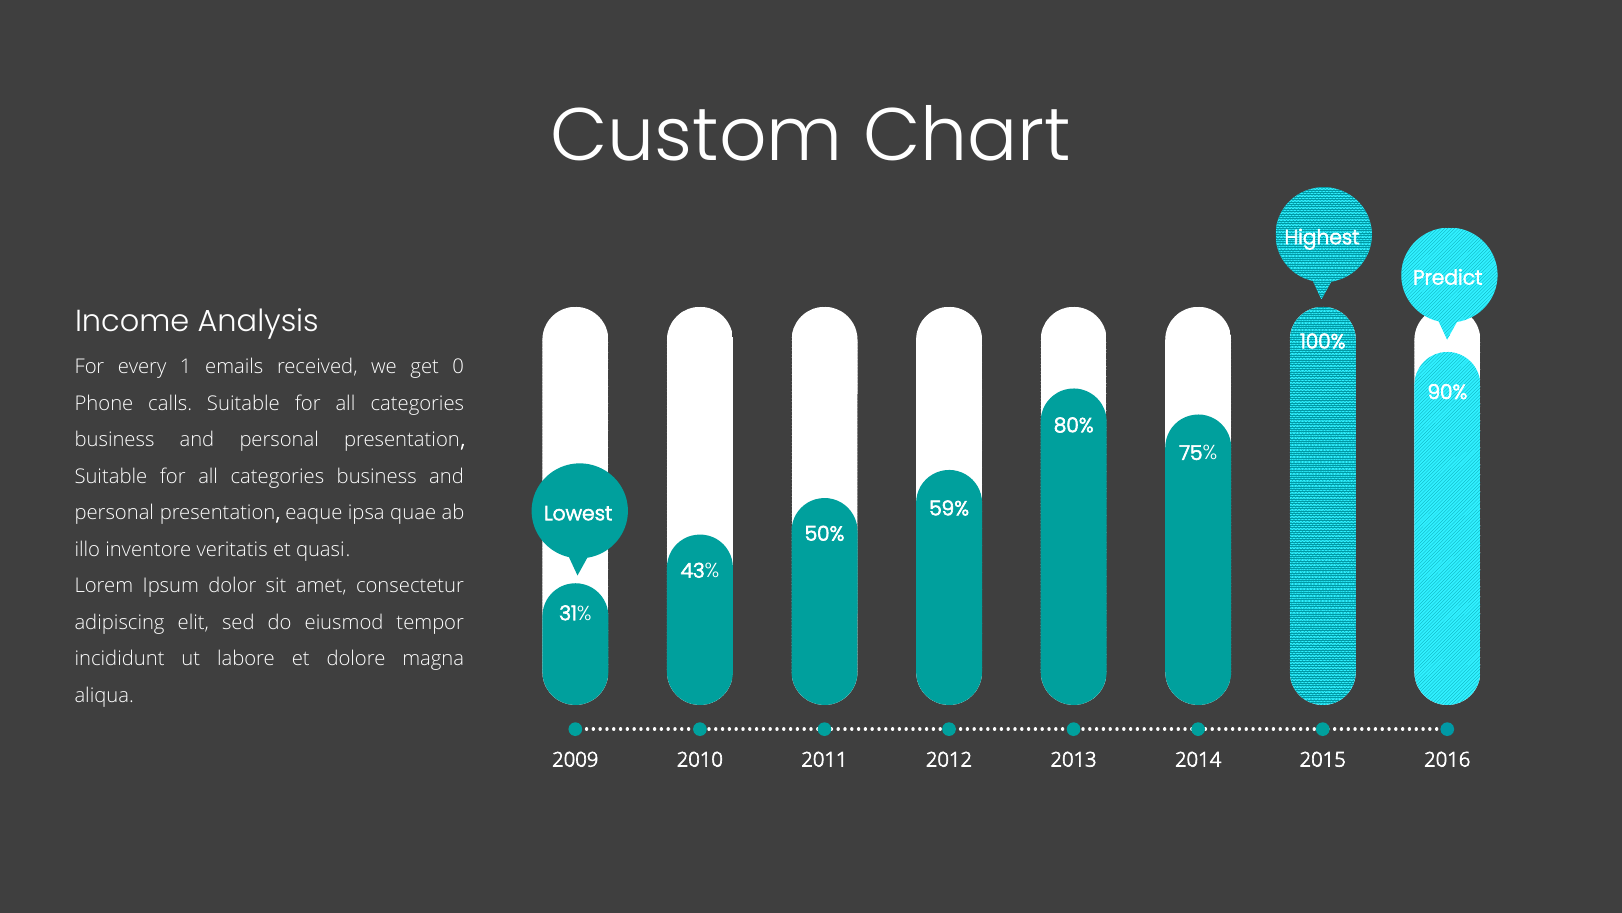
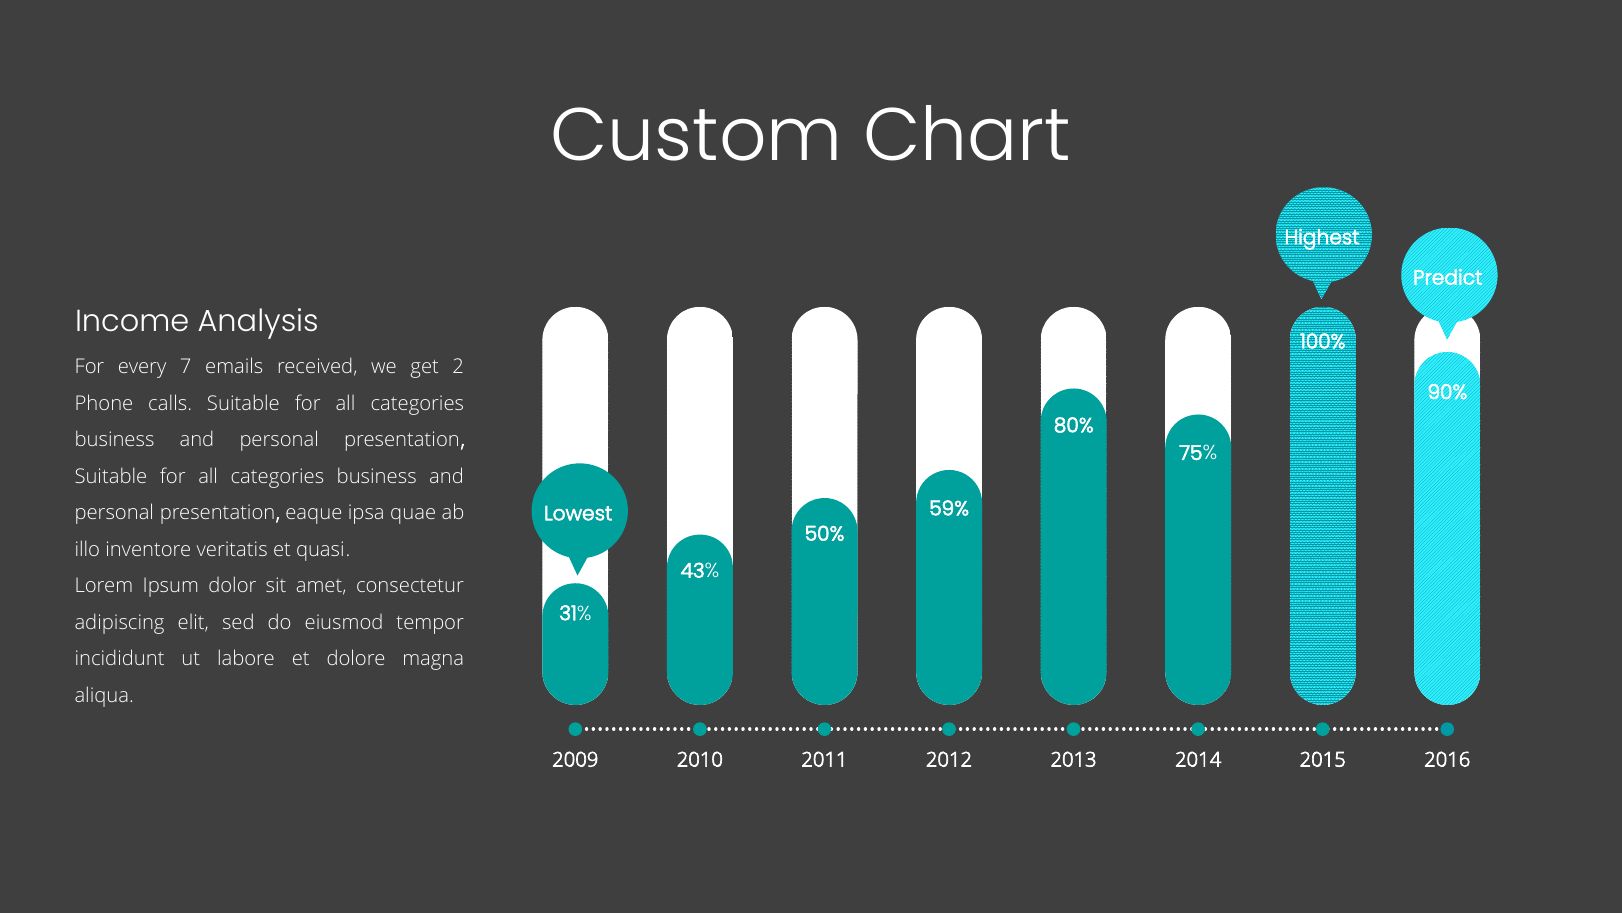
1: 1 -> 7 (186, 367)
0: 0 -> 2 (458, 367)
